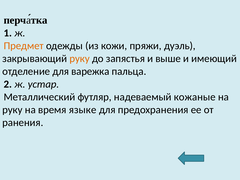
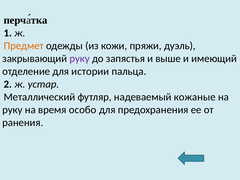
руку colour: orange -> purple (80, 59)
варежка: варежка -> истории (90, 71)
языке: языке -> особо (83, 110)
